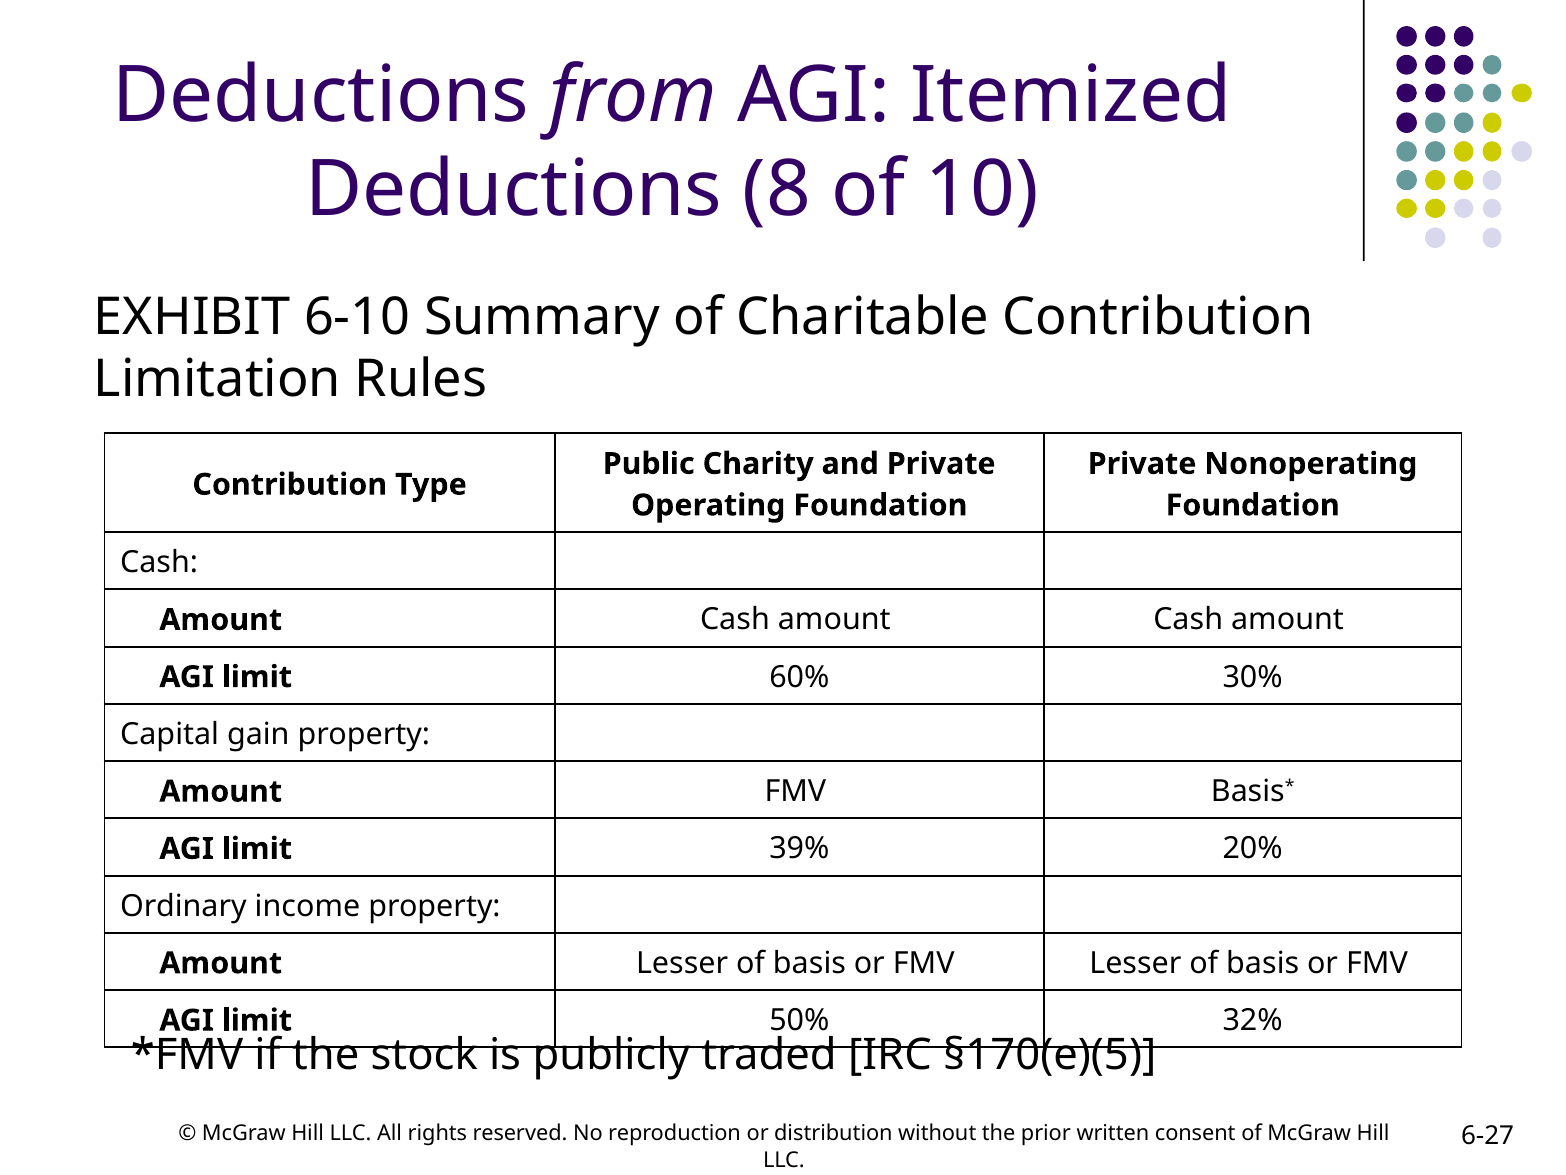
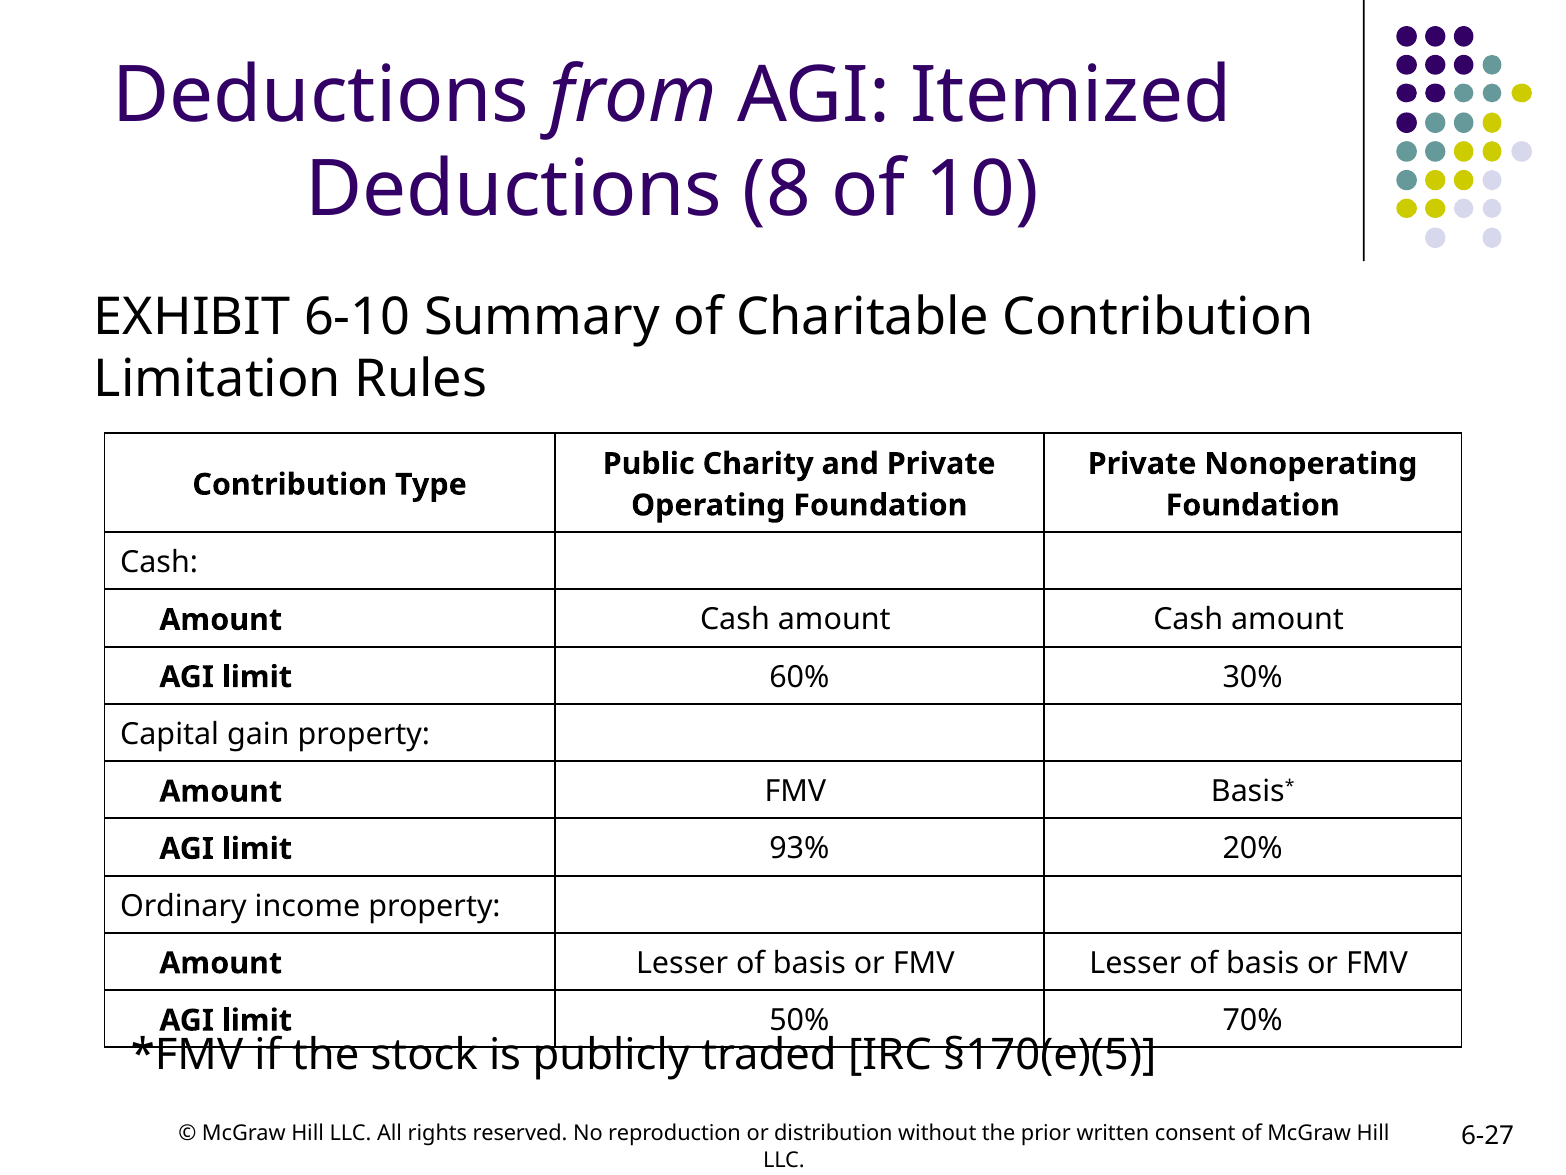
39%: 39% -> 93% (799, 848)
32%: 32% -> 70% (1253, 1020)
